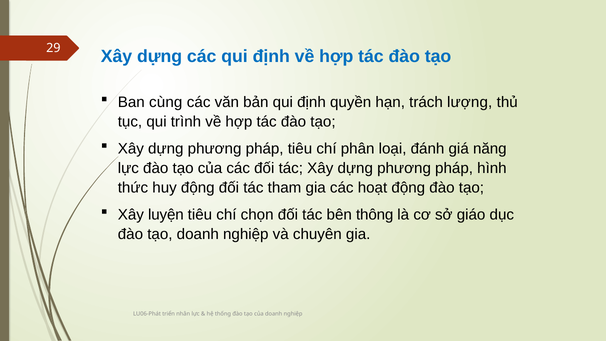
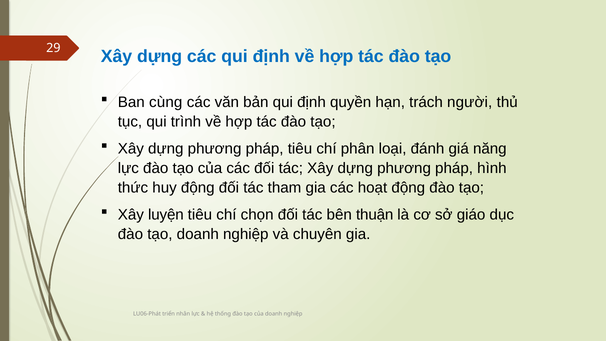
lượng: lượng -> người (470, 102)
thông: thông -> thuận (375, 215)
